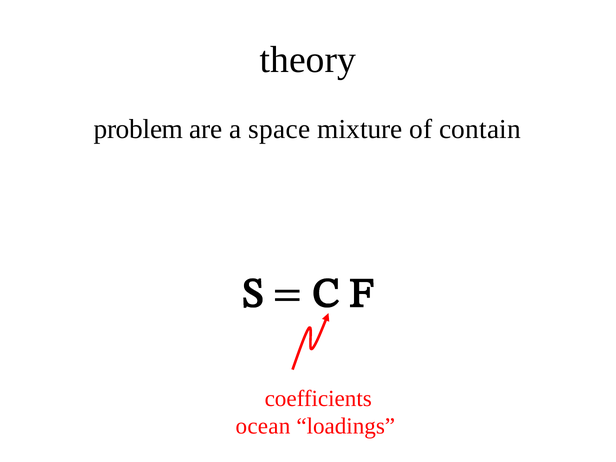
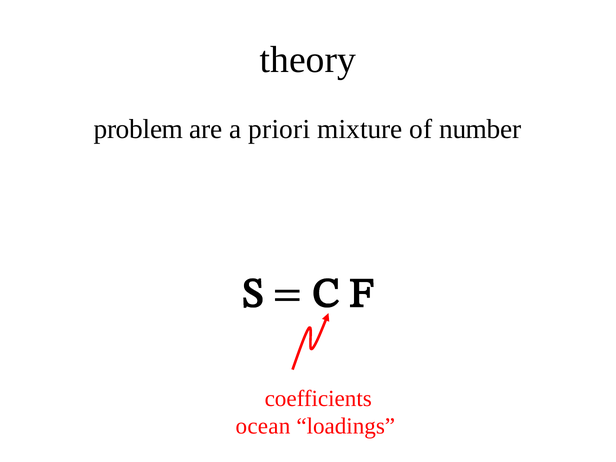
space: space -> priori (279, 129)
contain: contain -> number (480, 129)
